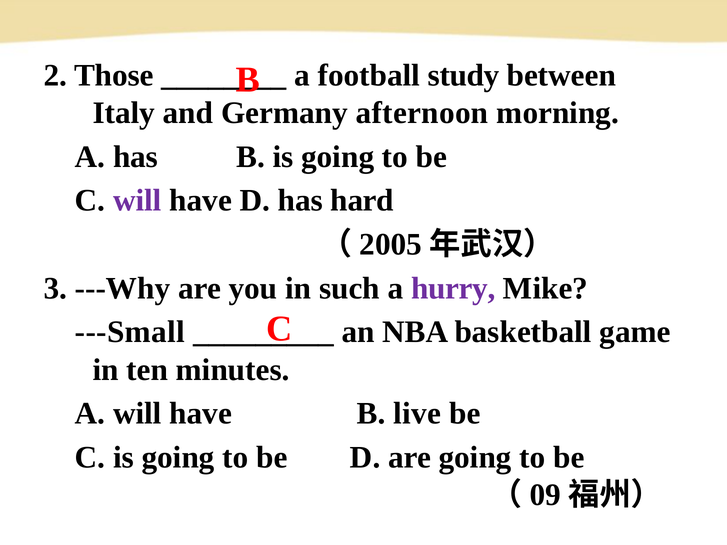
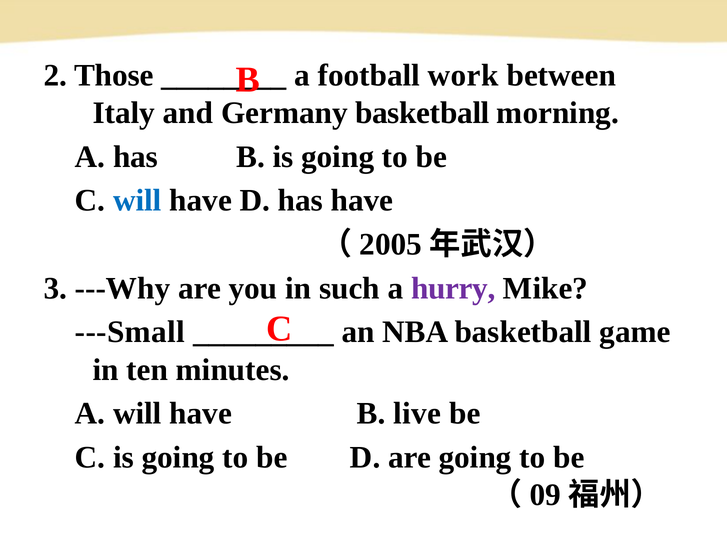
study: study -> work (463, 75)
Germany afternoon: afternoon -> basketball (422, 113)
will colour: purple -> blue (137, 201)
has hard: hard -> have (362, 201)
